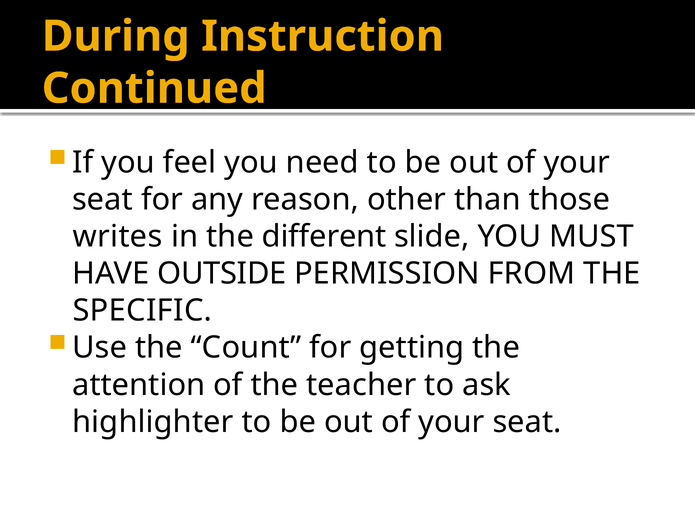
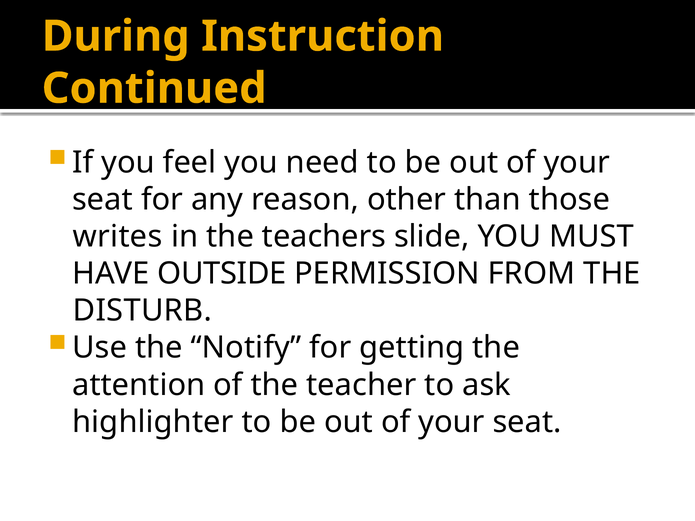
different: different -> teachers (324, 237)
SPECIFIC: SPECIFIC -> DISTURB (142, 311)
Count: Count -> Notify (246, 348)
